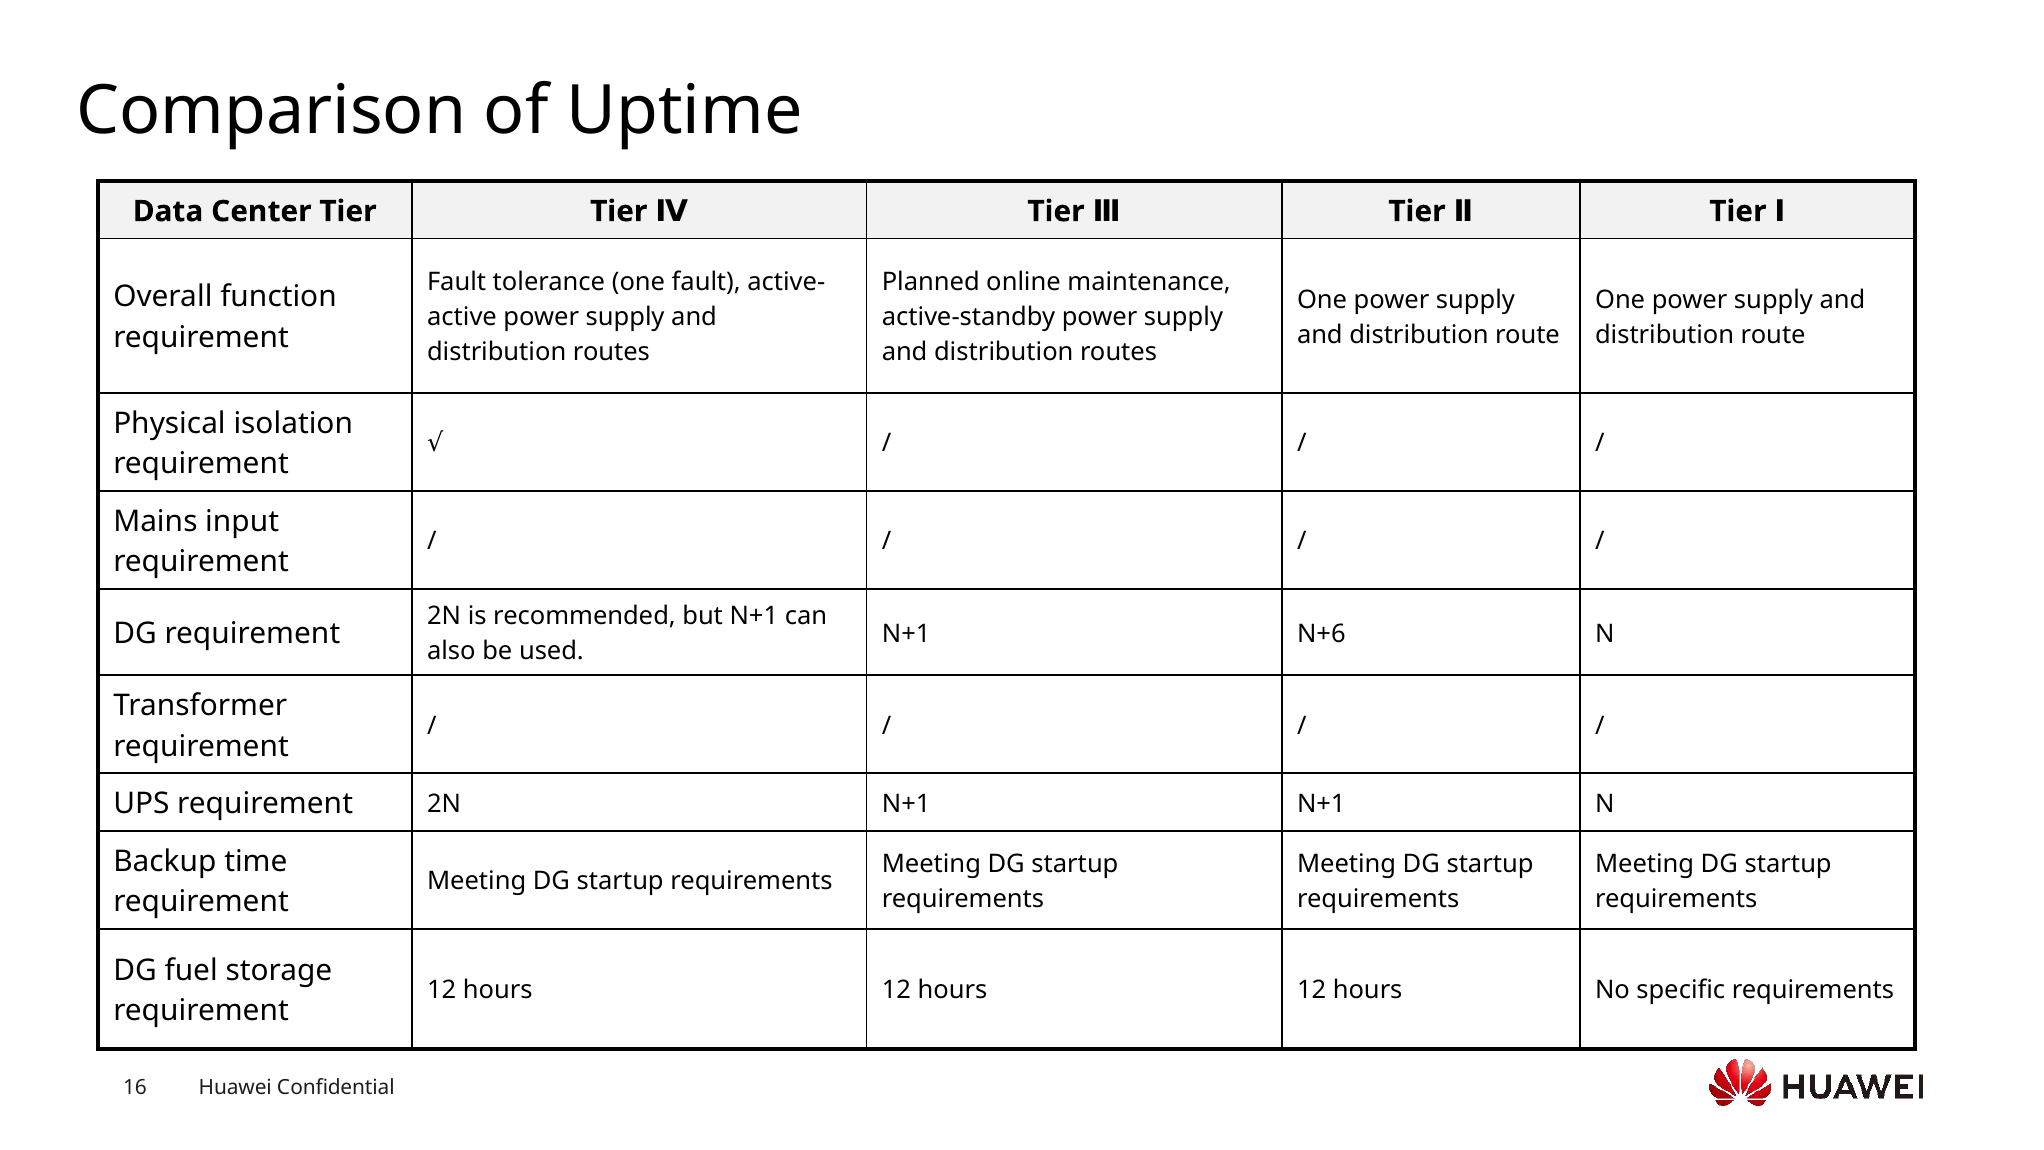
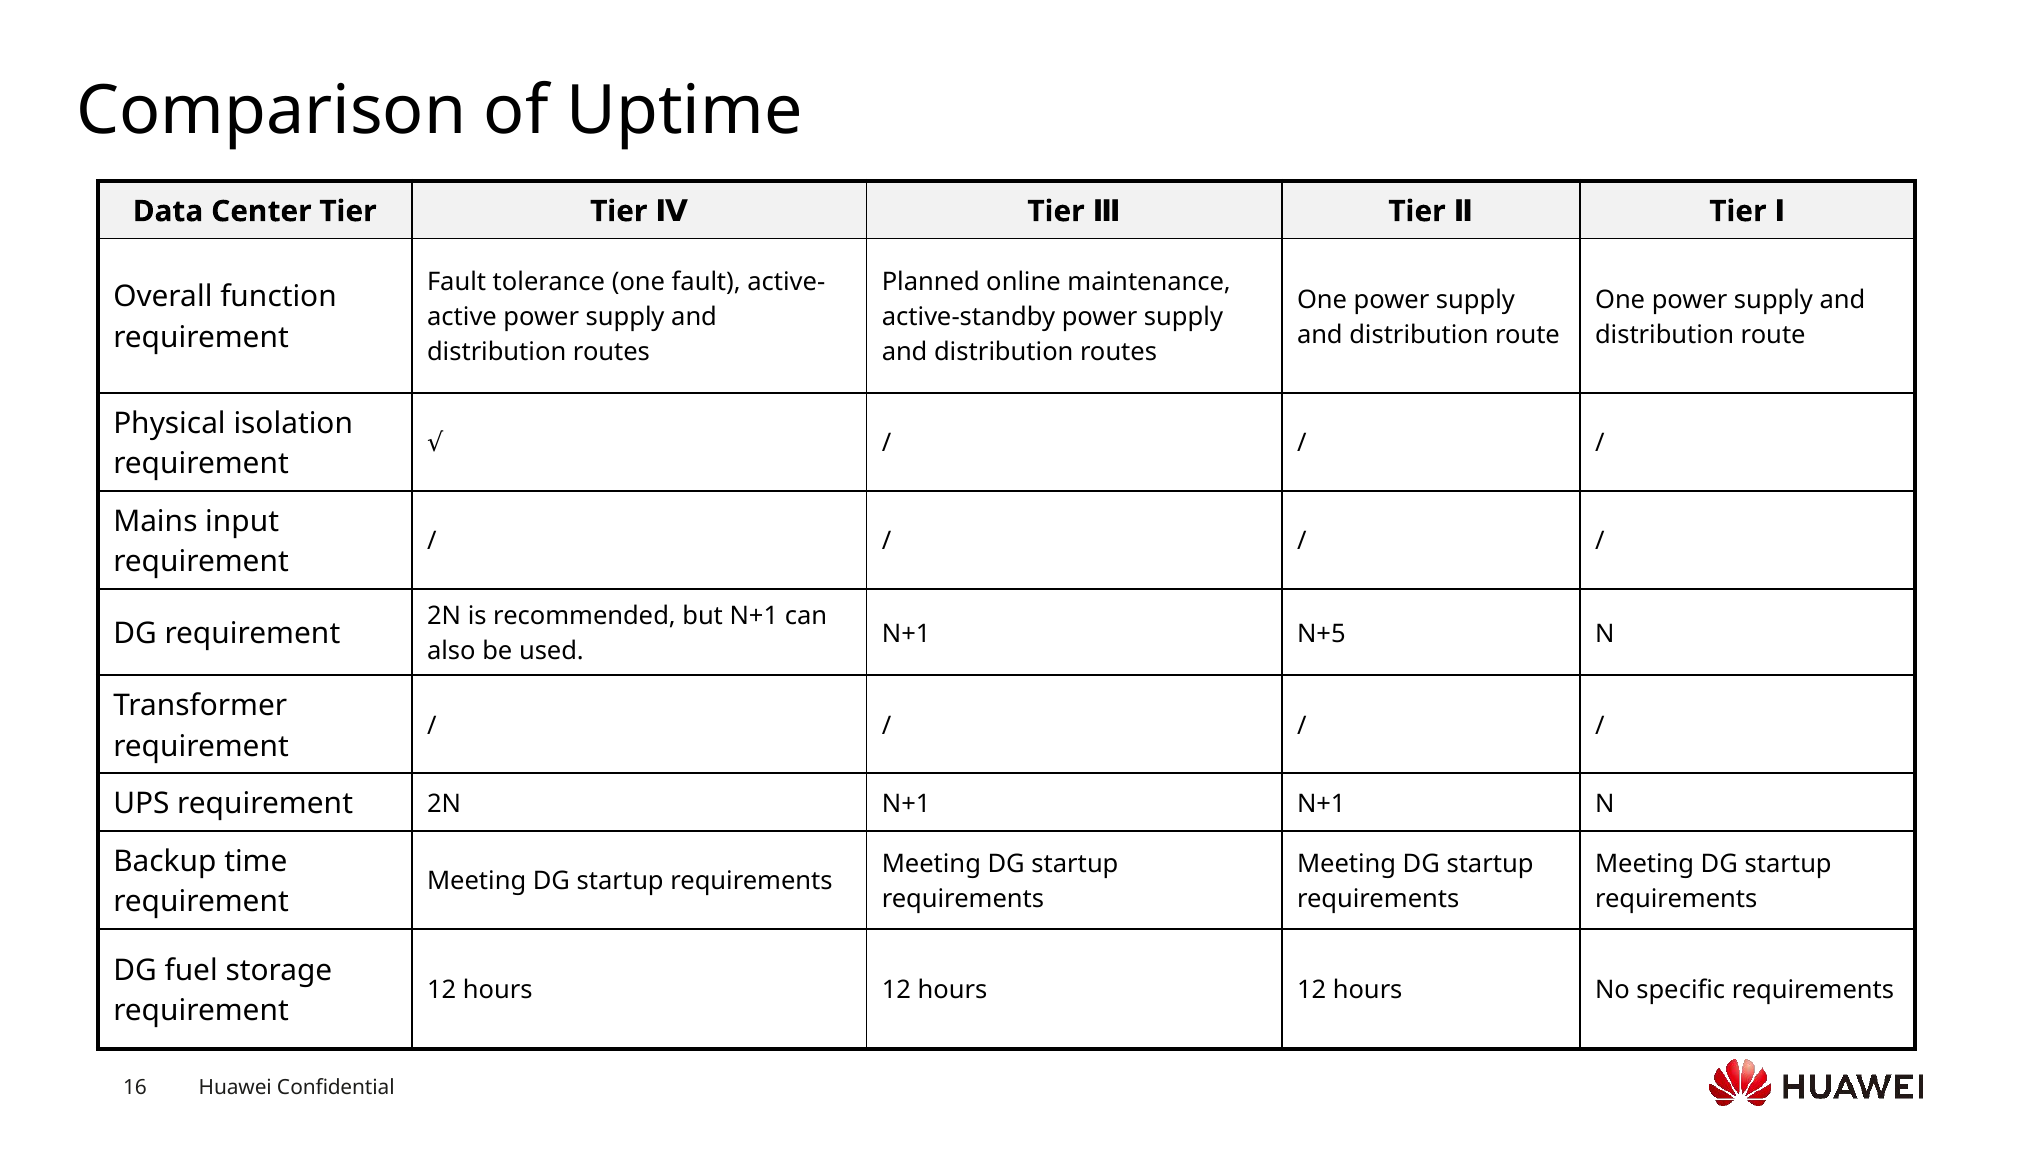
N+6: N+6 -> N+5 (1321, 633)
